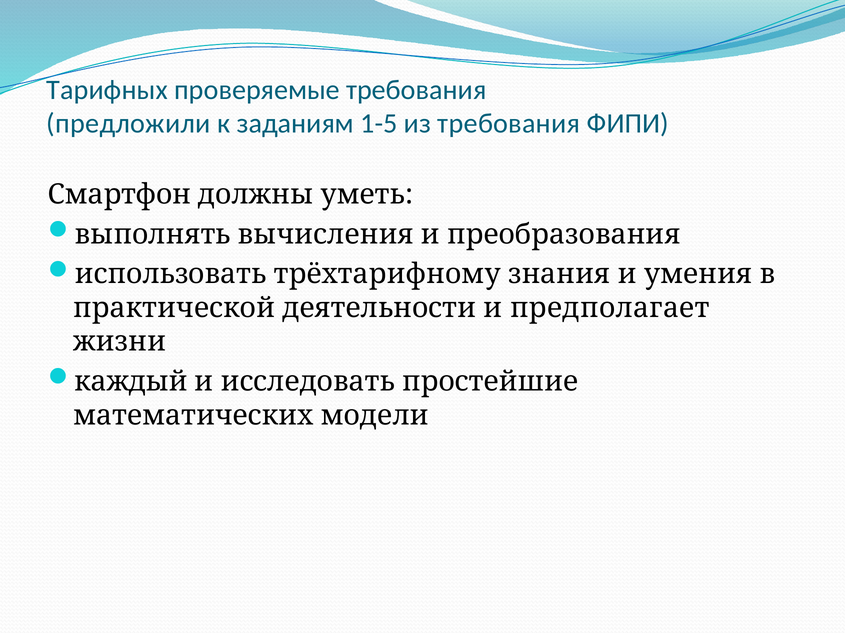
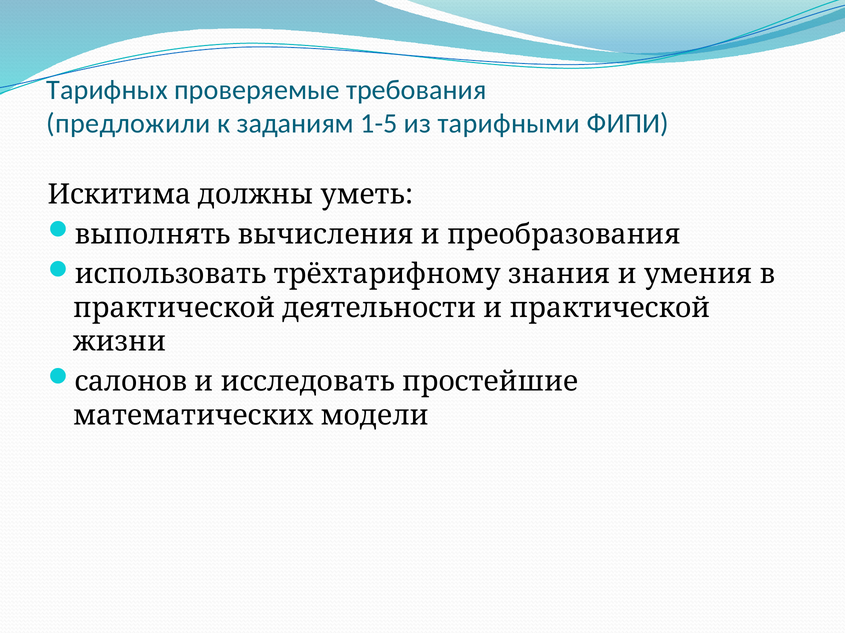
из требования: требования -> тарифными (509, 124)
Смартфон: Смартфон -> Искитима (119, 195)
и предполагает: предполагает -> практической (610, 308)
каждый: каждый -> салонов (131, 382)
